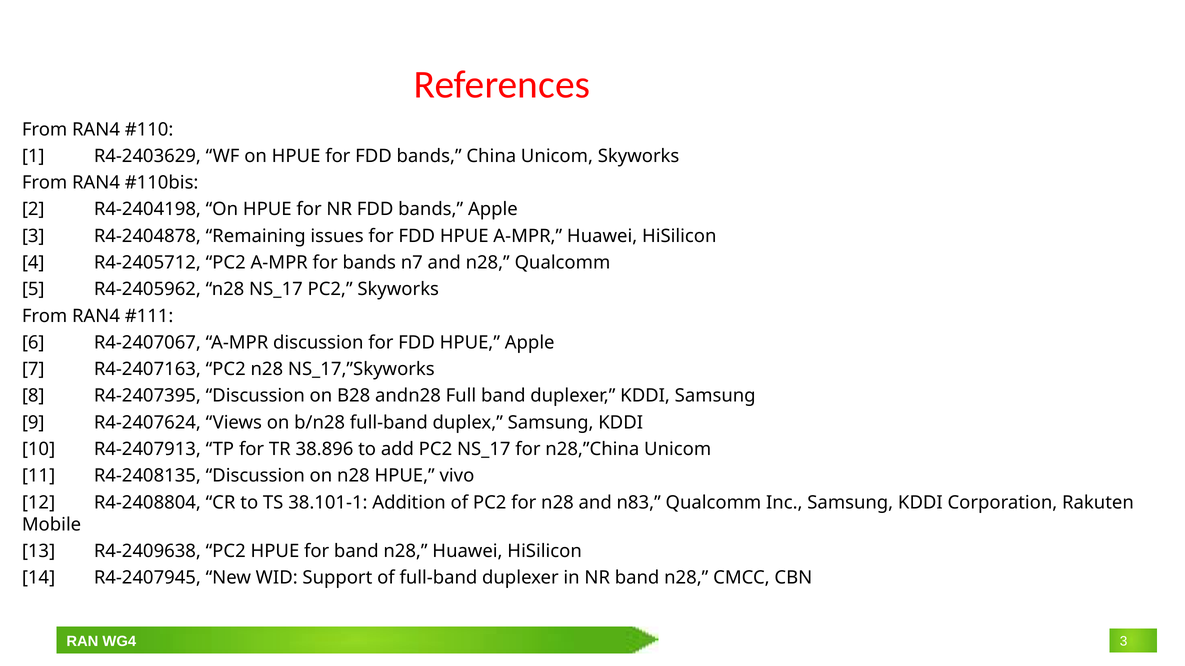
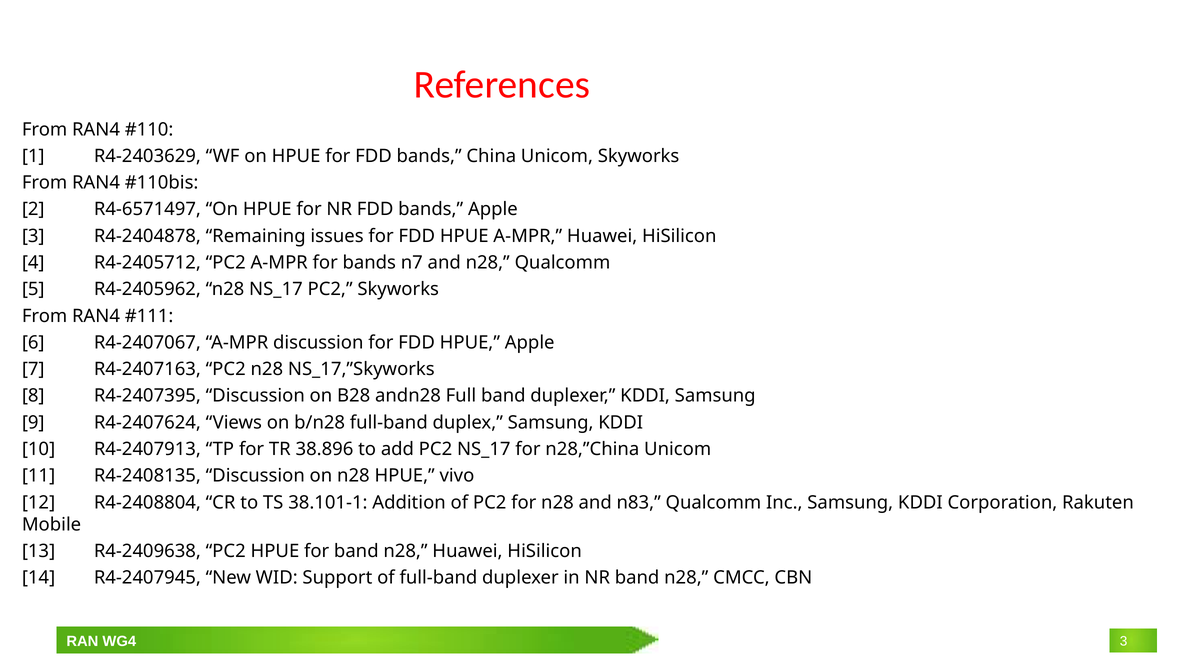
R4-2404198: R4-2404198 -> R4-6571497 (147, 210)
